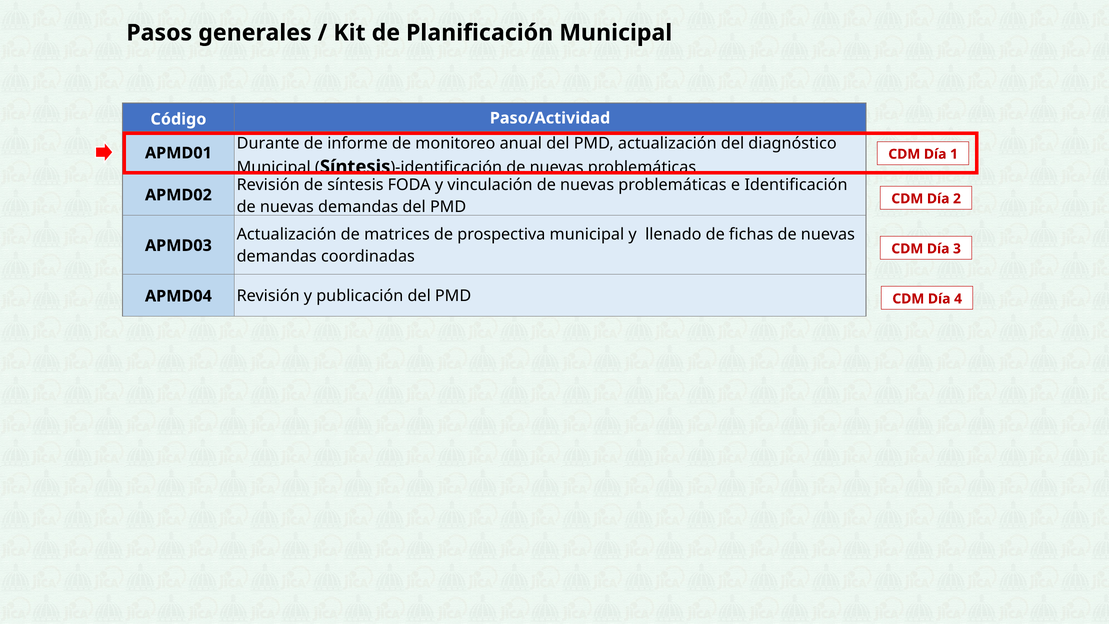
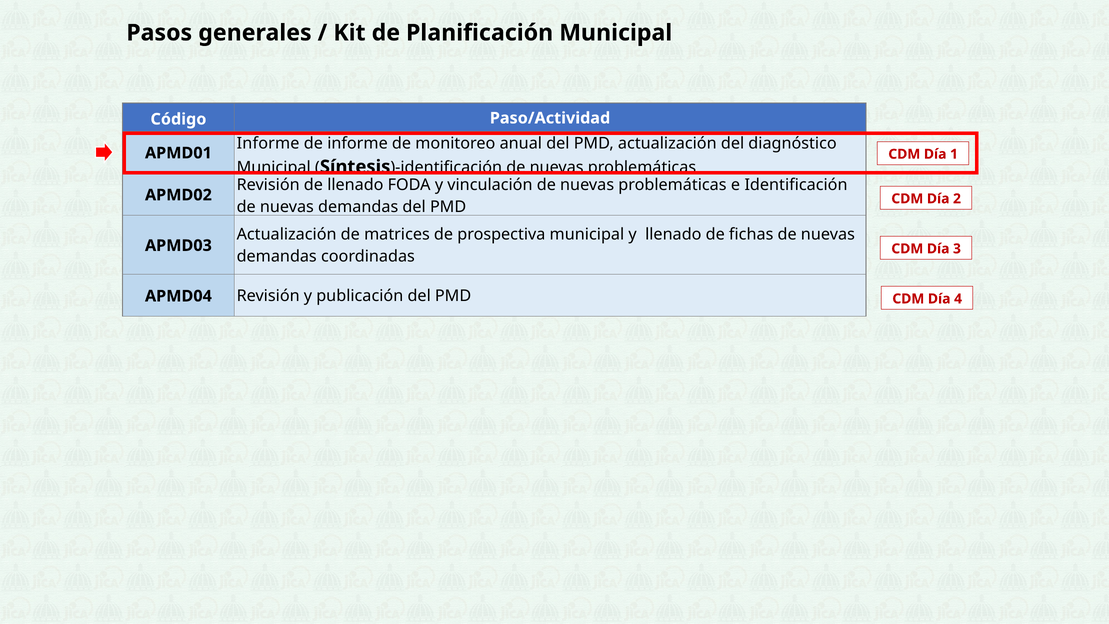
Durante: Durante -> Informe (268, 143)
de síntesis: síntesis -> llenado (355, 185)
